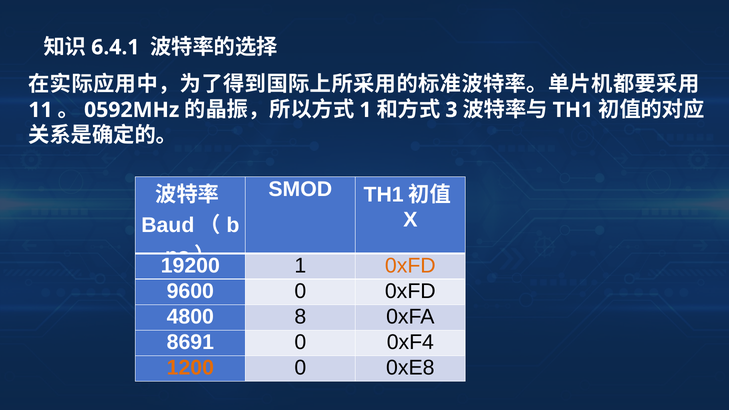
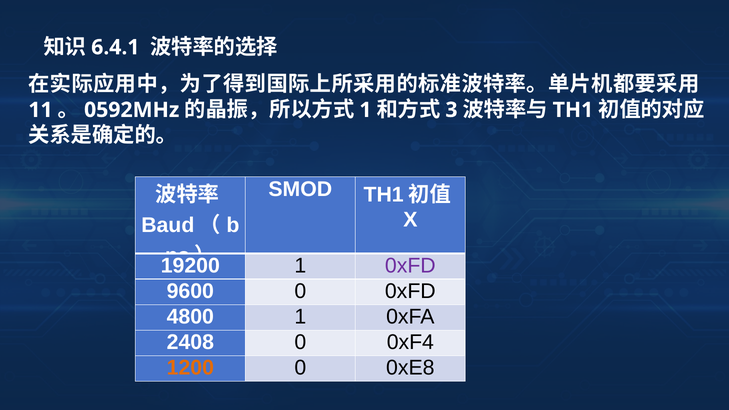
0xFD colour: orange -> purple (410, 266)
4800 8: 8 -> 1 (300, 317)
8691: 8691 -> 2408 (190, 342)
